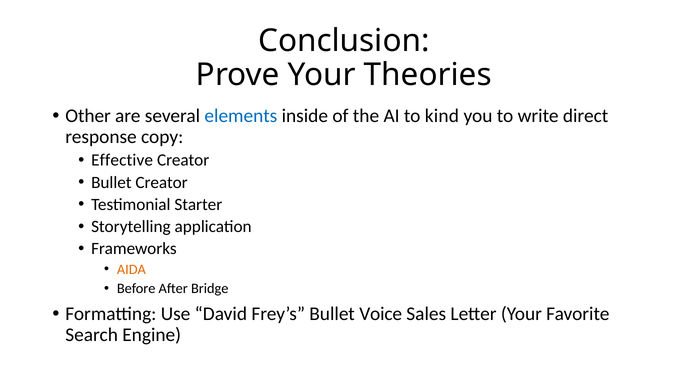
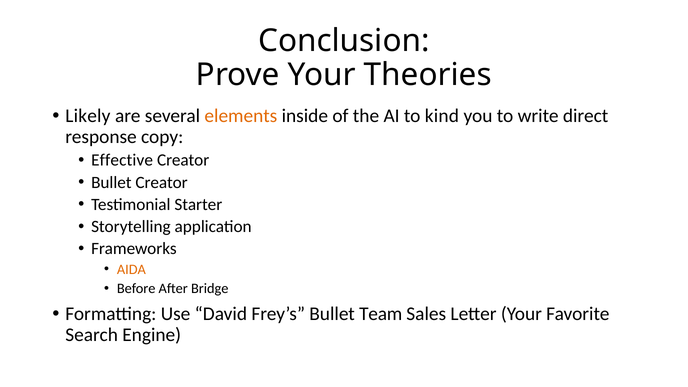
Other: Other -> Likely (88, 116)
elements colour: blue -> orange (241, 116)
Voice: Voice -> Team (381, 314)
